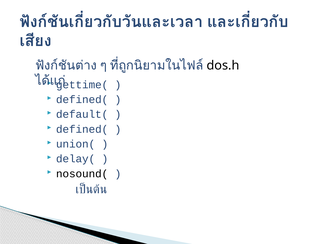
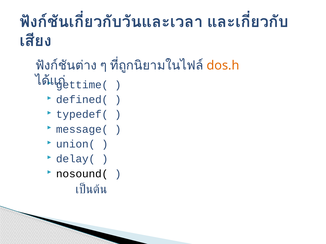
dos.h colour: black -> orange (223, 66)
default(: default( -> typedef( (82, 115)
defined(: defined( -> message( (82, 129)
